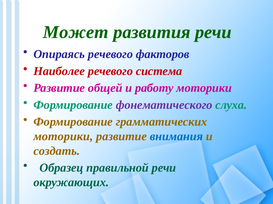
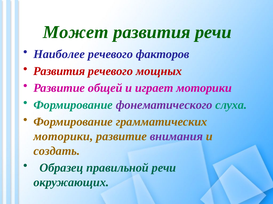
Опираясь: Опираясь -> Наиболее (59, 54)
Наиболее: Наиболее -> Развития (59, 71)
система: система -> мощных (159, 71)
работу: работу -> играет (154, 88)
внимания colour: blue -> purple (176, 137)
